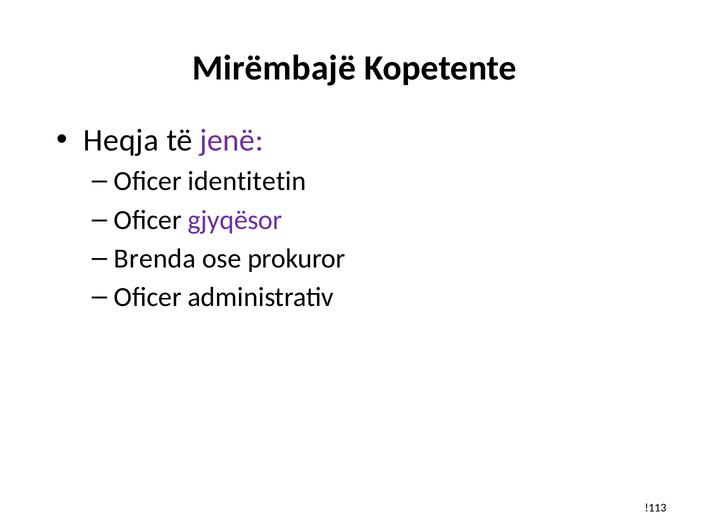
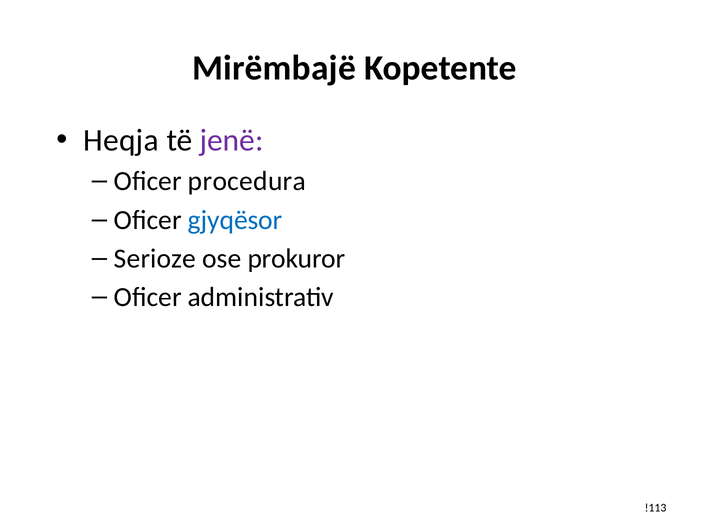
identitetin: identitetin -> procedura (247, 181)
gjyqësor colour: purple -> blue (235, 220)
Brenda: Brenda -> Serioze (155, 258)
